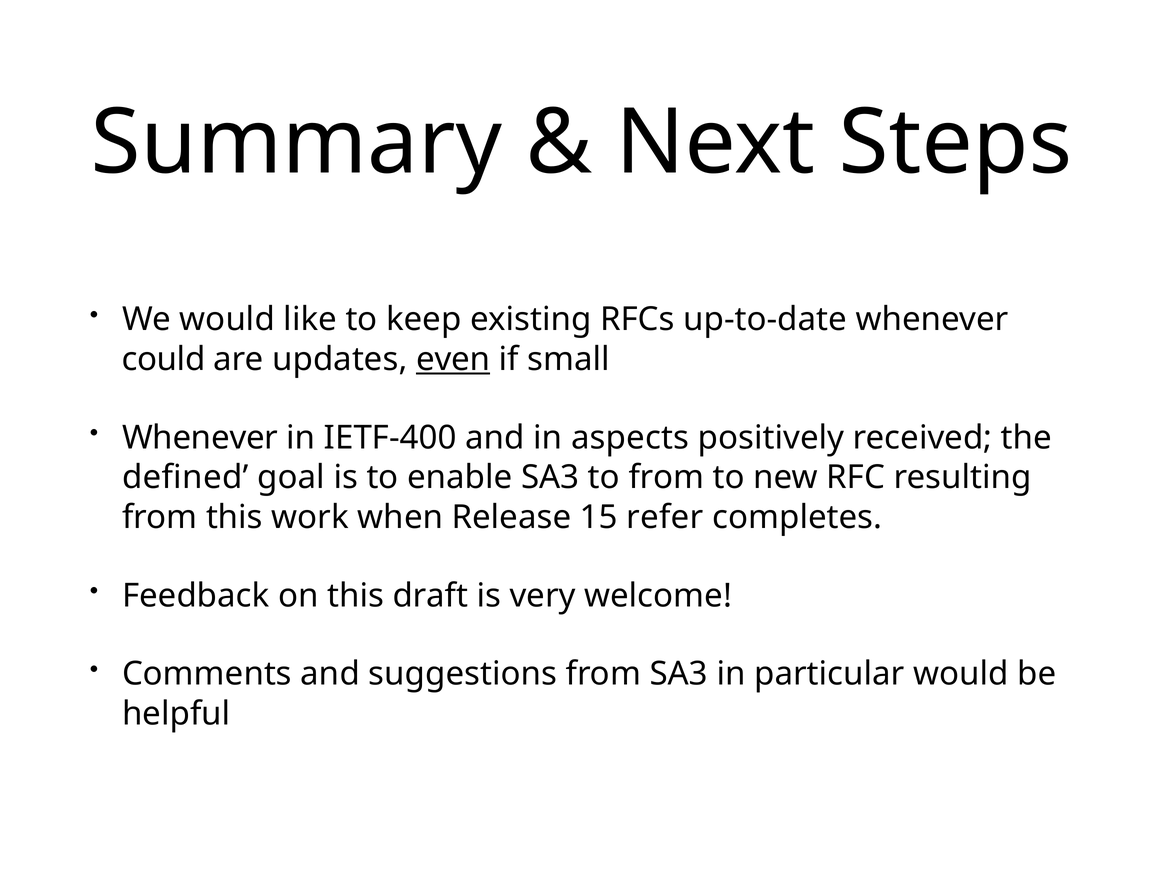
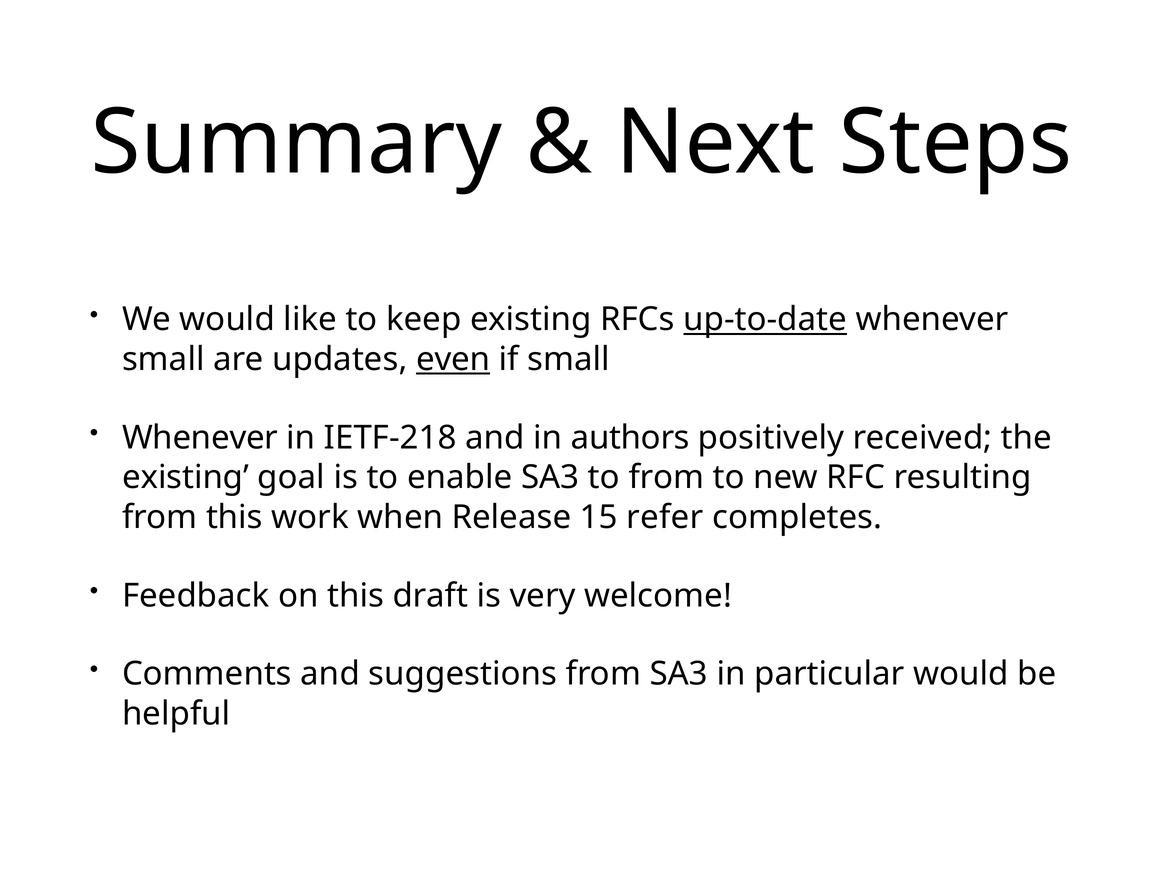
up-to-date underline: none -> present (765, 320)
could: could -> small (163, 359)
IETF-400: IETF-400 -> IETF-218 (390, 438)
aspects: aspects -> authors (630, 438)
defined: defined -> existing (185, 477)
